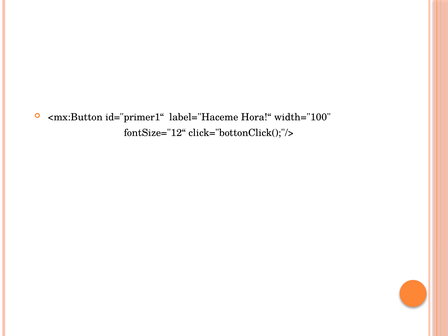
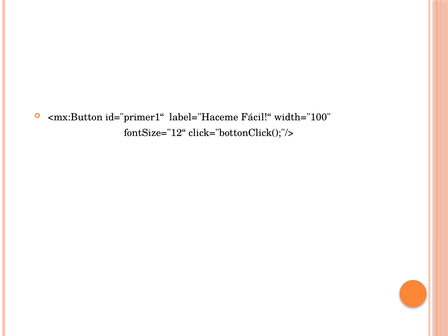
Hora!“: Hora!“ -> Fácil!“ (256, 117)
